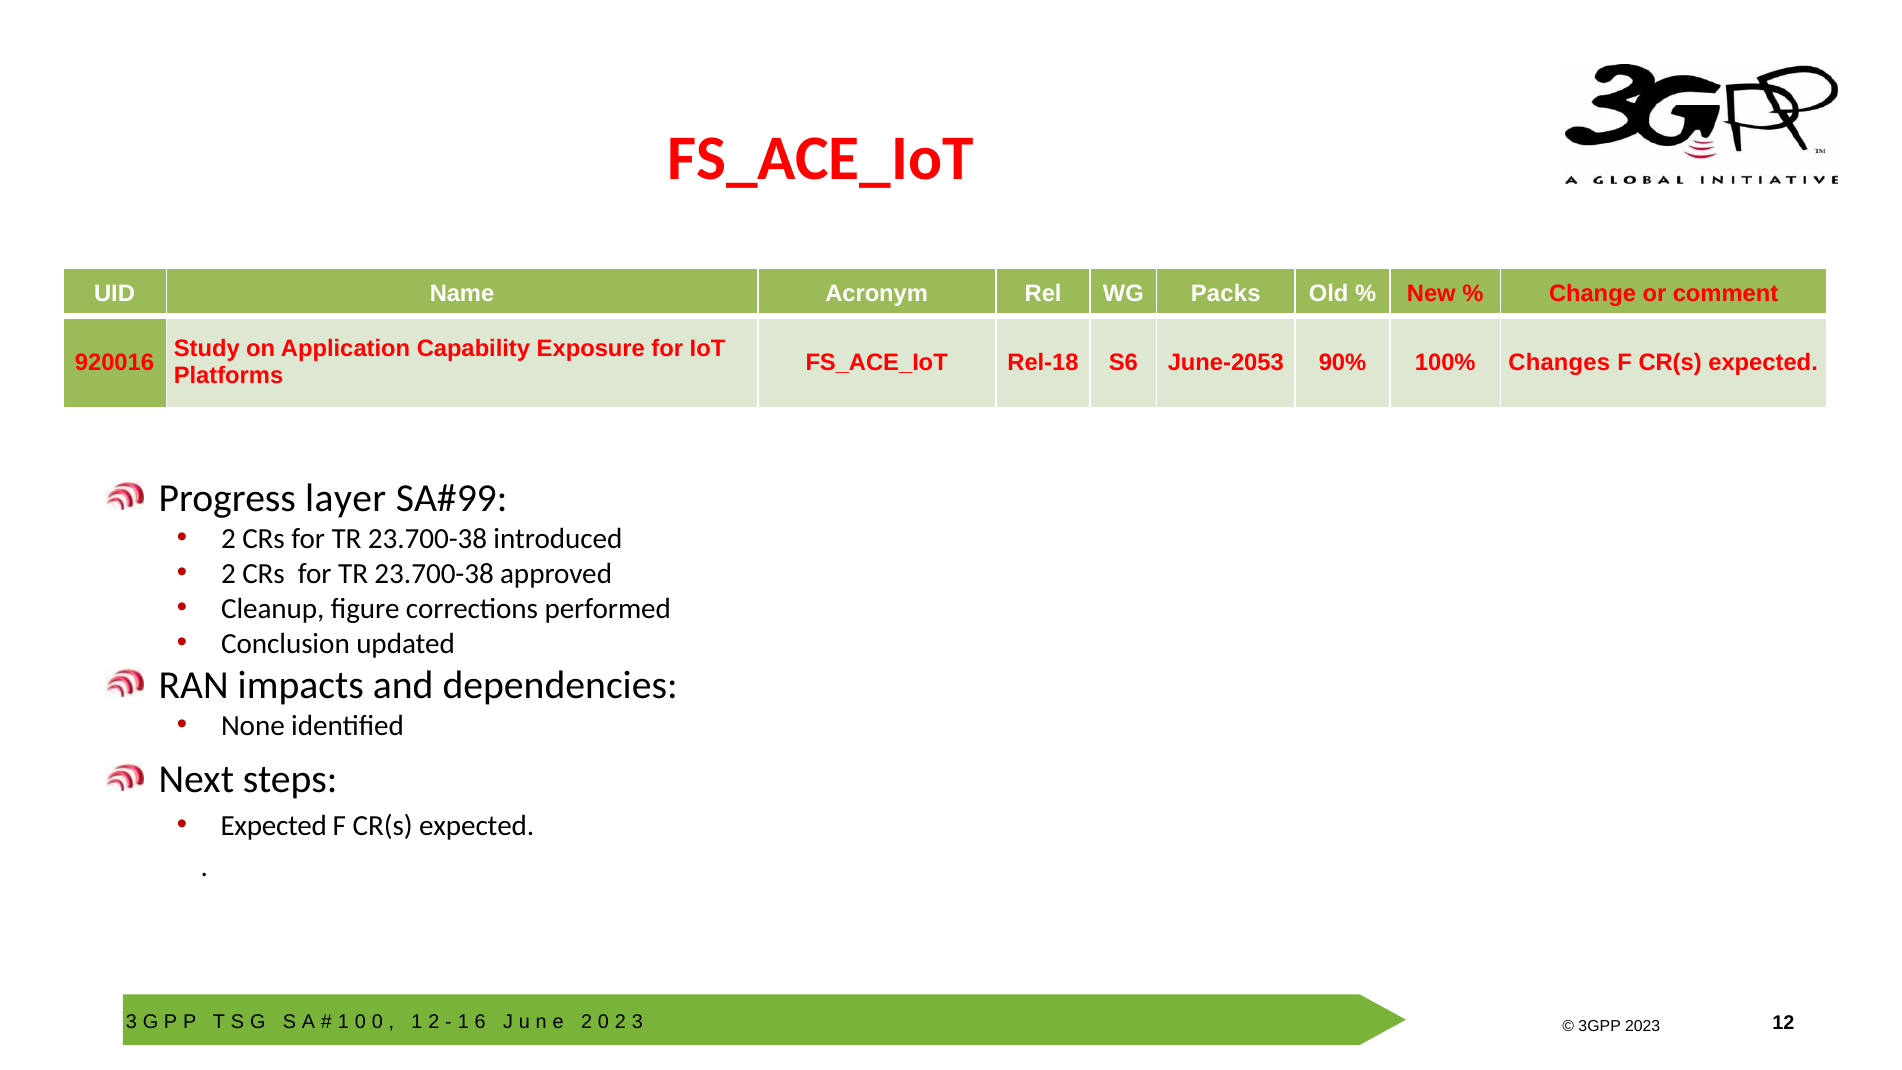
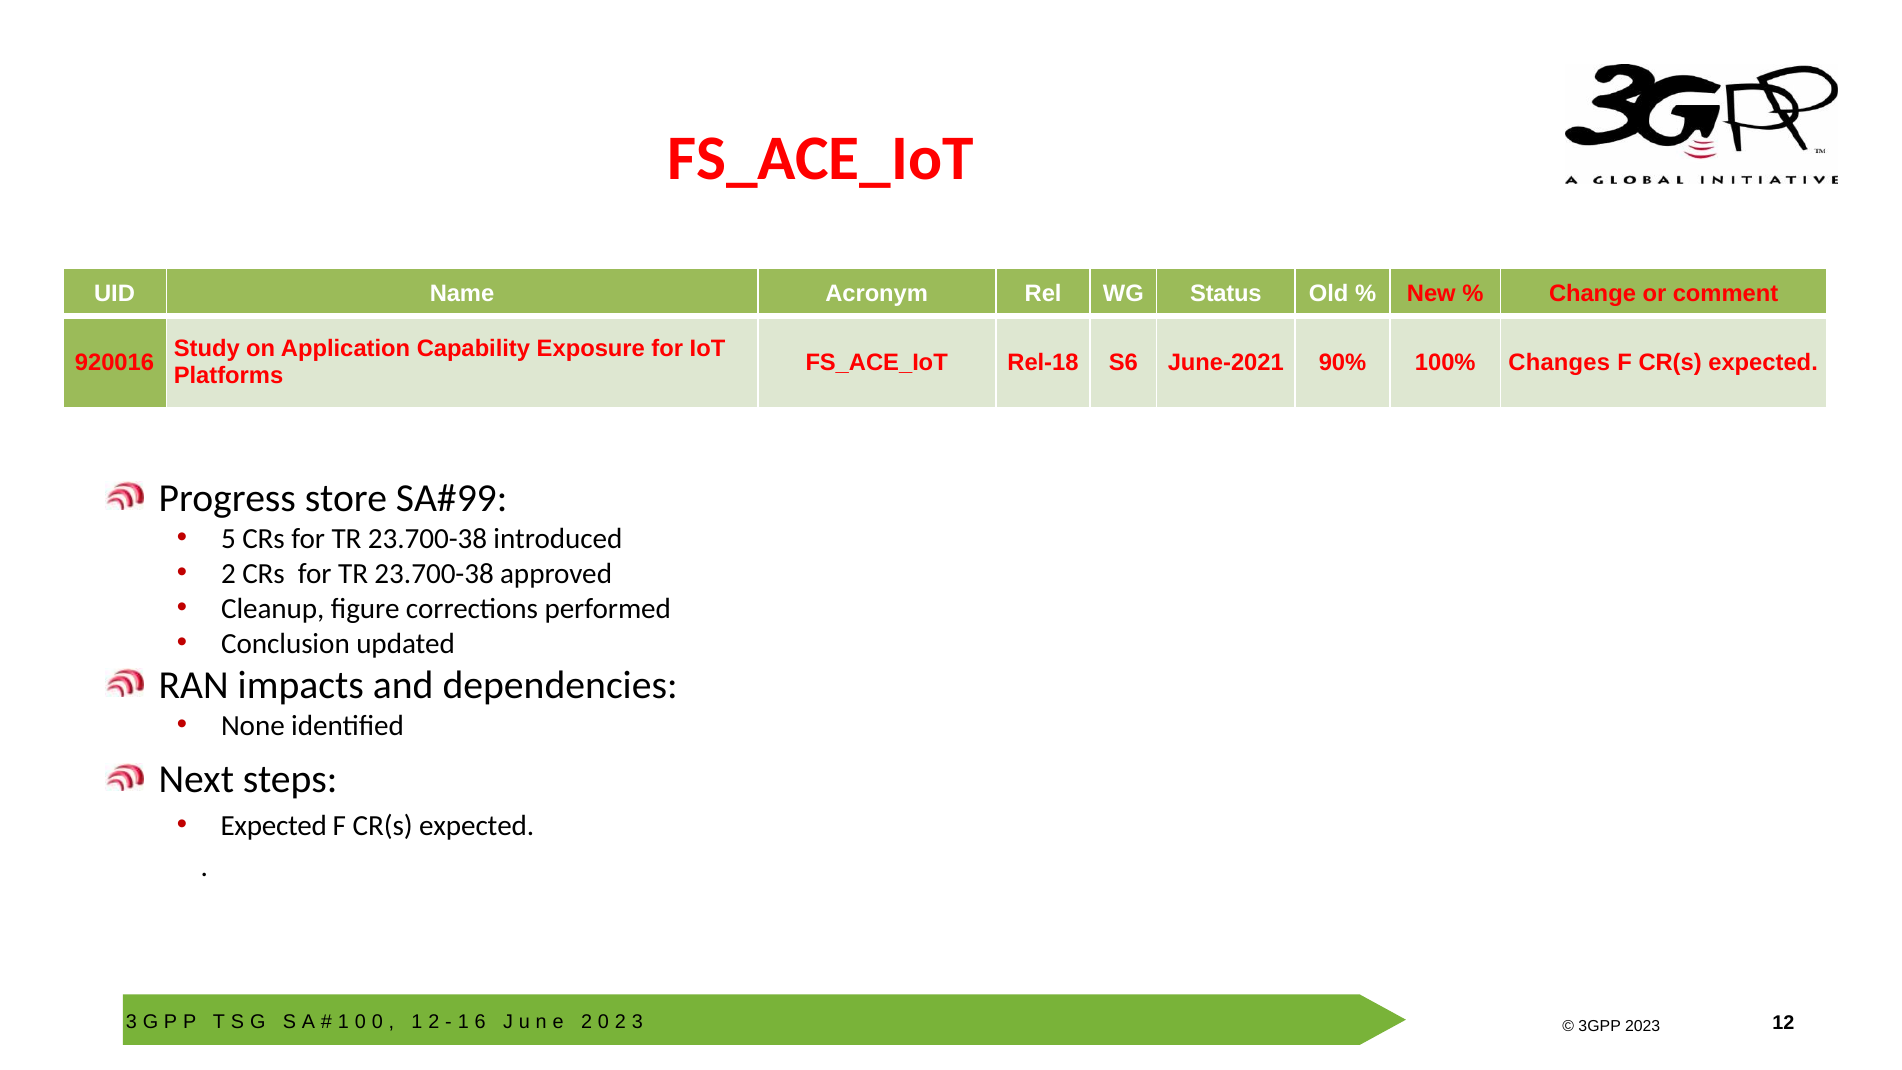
Packs: Packs -> Status (1226, 293)
June-2053: June-2053 -> June-2021 (1226, 363)
layer: layer -> store (346, 499)
2: 2 -> 5 (228, 539)
